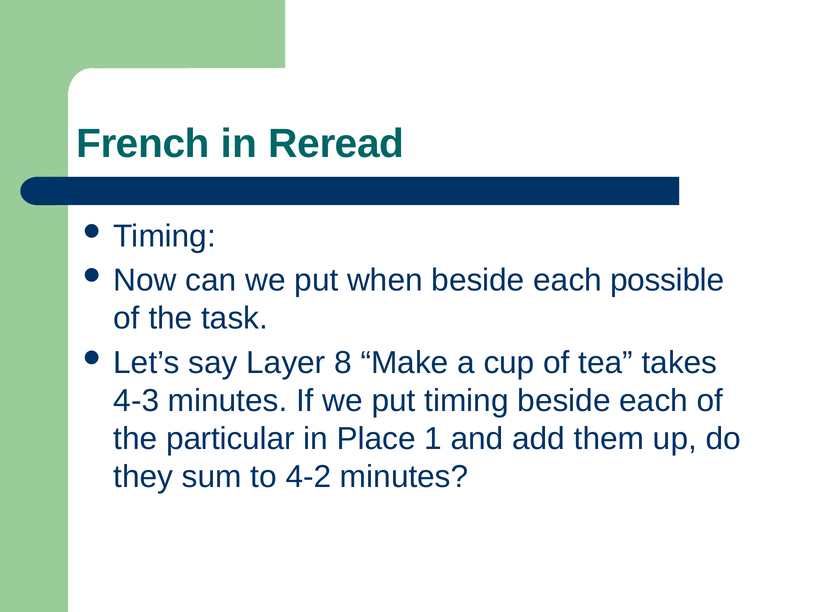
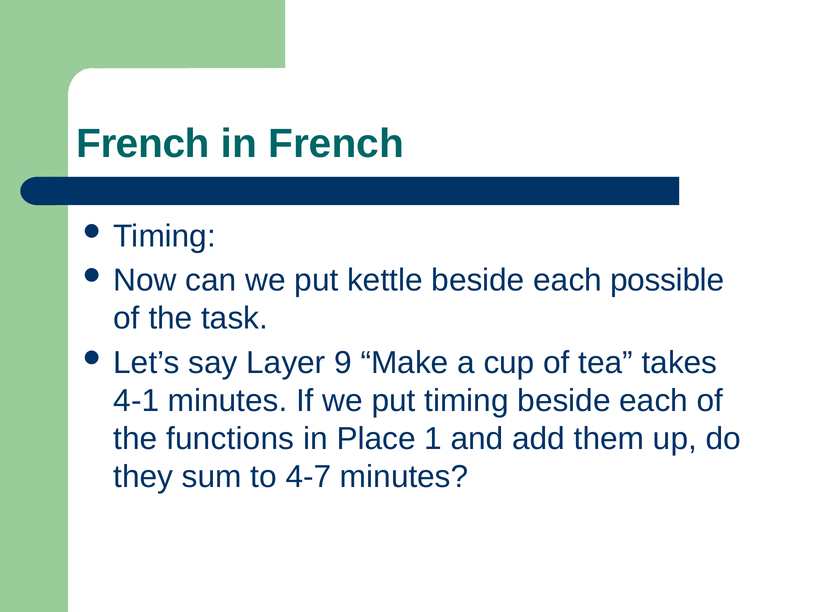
in Reread: Reread -> French (336, 143)
when: when -> kettle (385, 280)
8: 8 -> 9 (343, 362)
4-3: 4-3 -> 4-1 (136, 400)
particular: particular -> functions (230, 438)
4-2: 4-2 -> 4-7 (308, 476)
